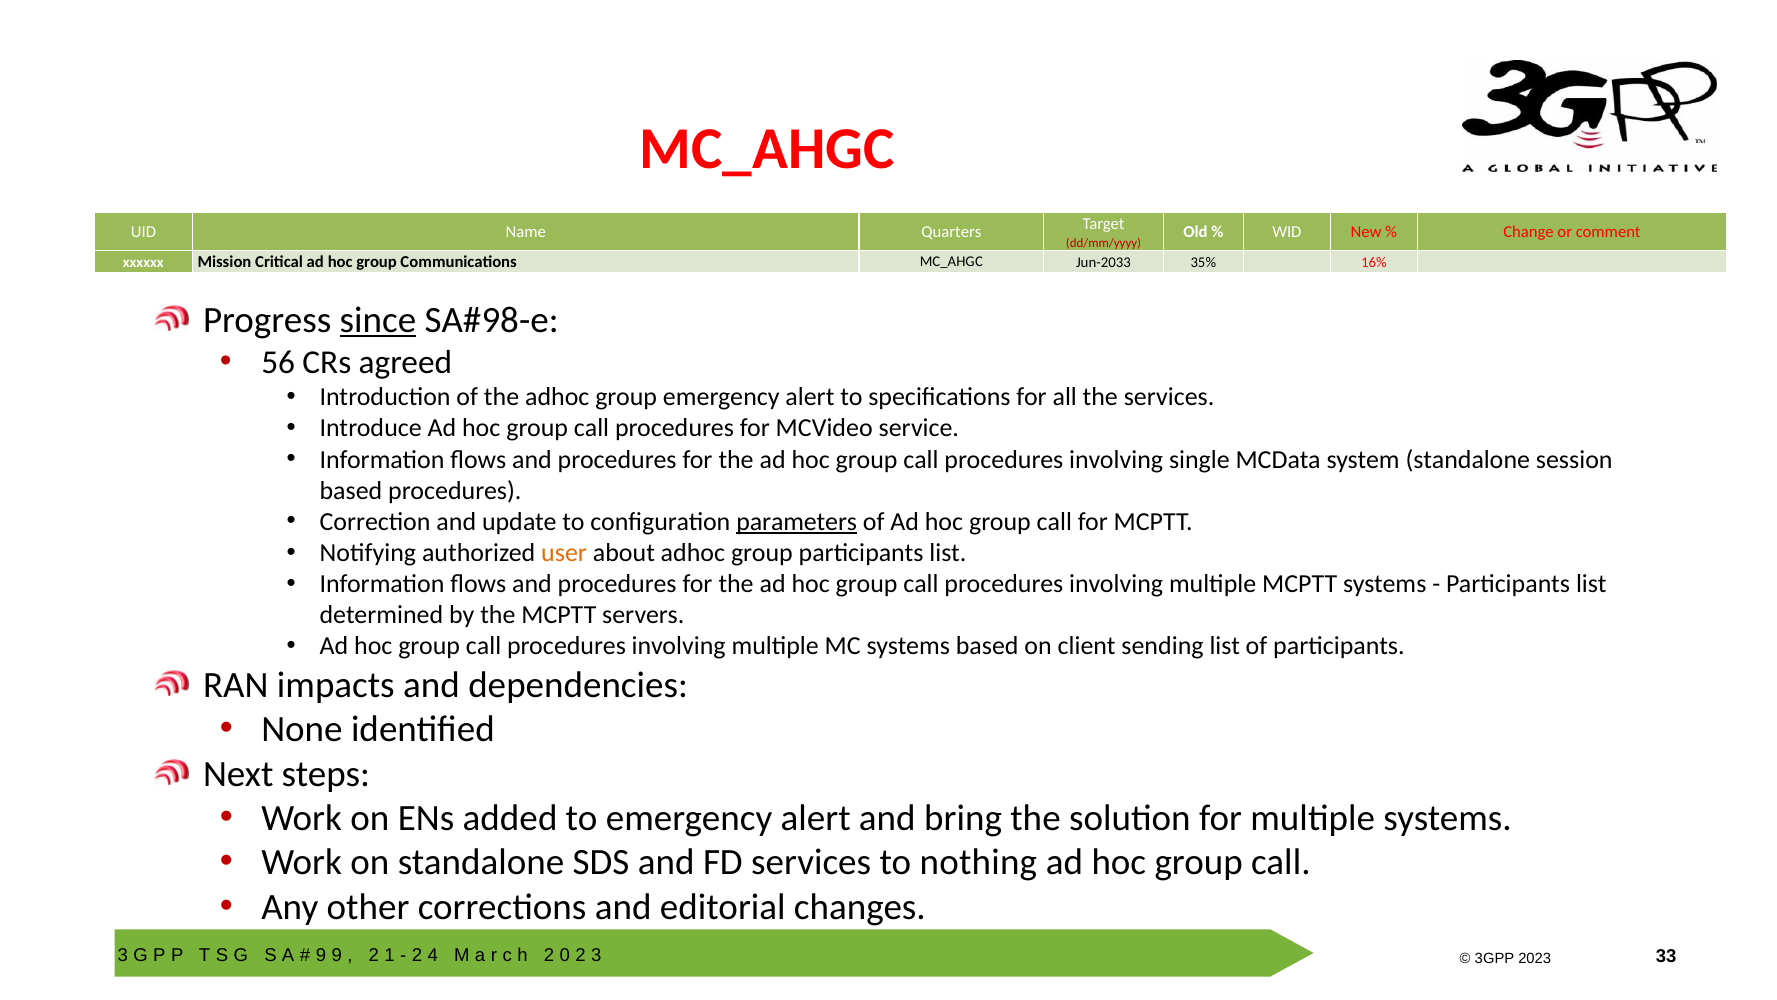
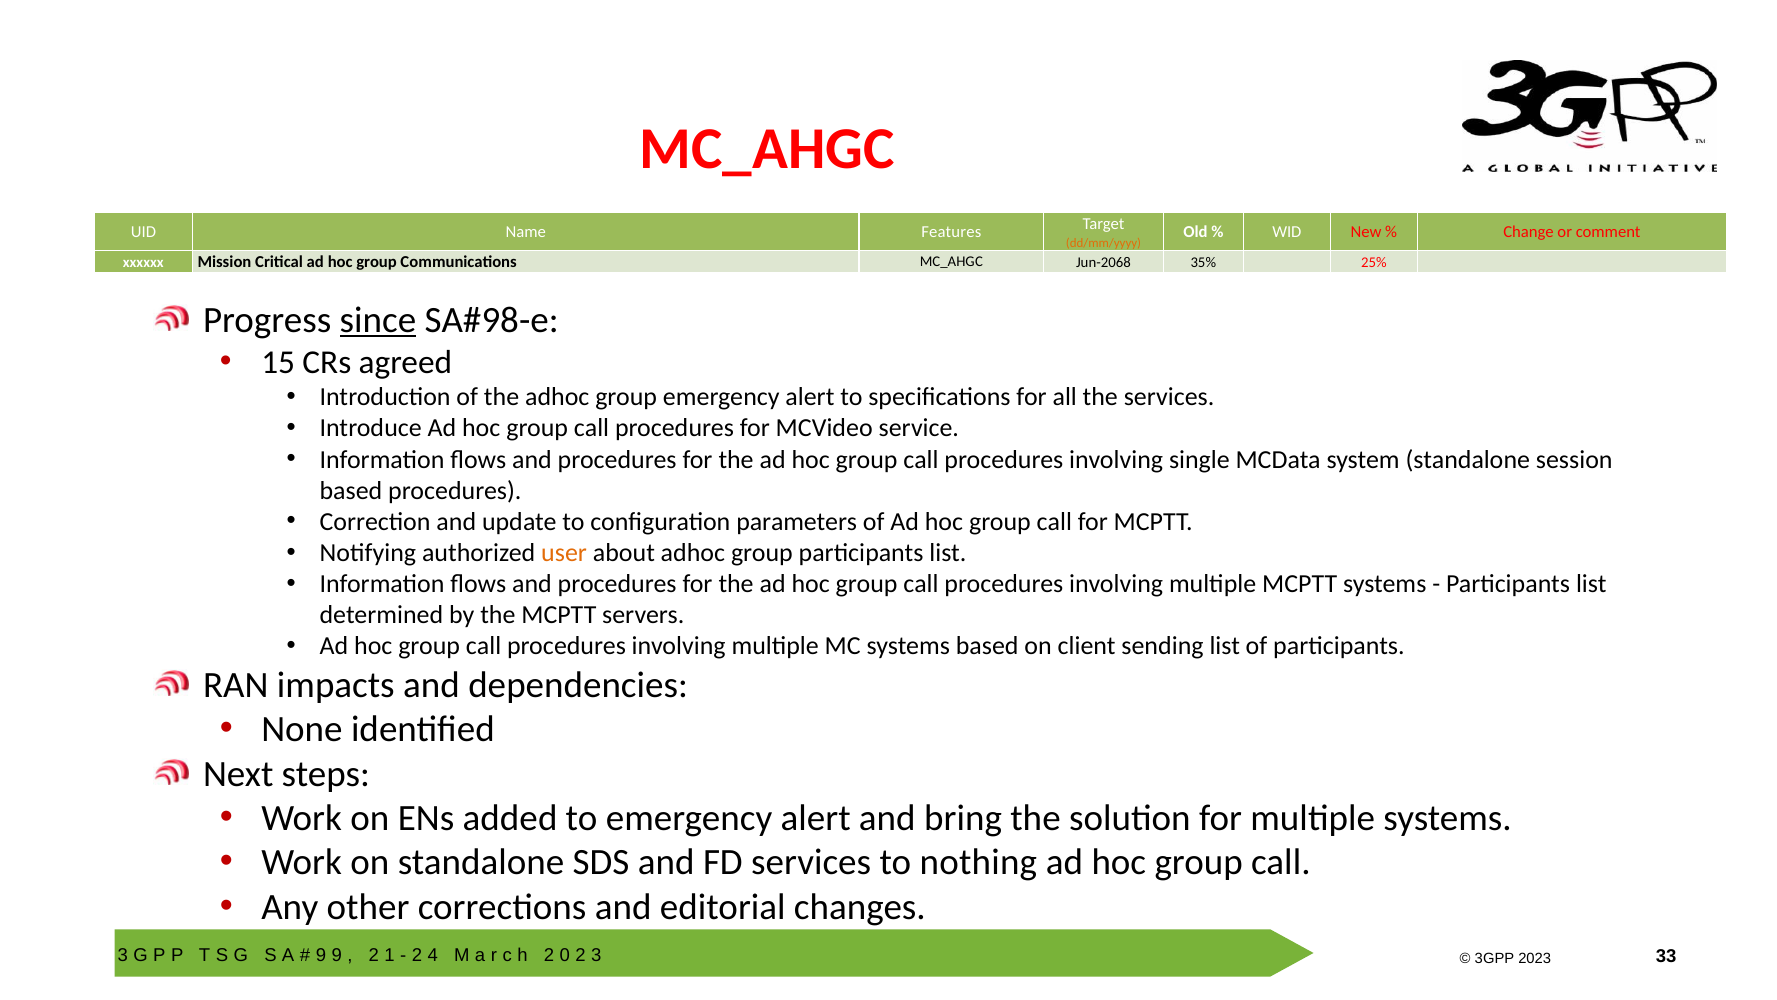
Quarters: Quarters -> Features (951, 232)
dd/mm/yyyy colour: red -> orange (1103, 243)
Jun-2033: Jun-2033 -> Jun-2068 (1103, 263)
16%: 16% -> 25% (1374, 262)
56: 56 -> 15 (278, 362)
parameters underline: present -> none (797, 522)
